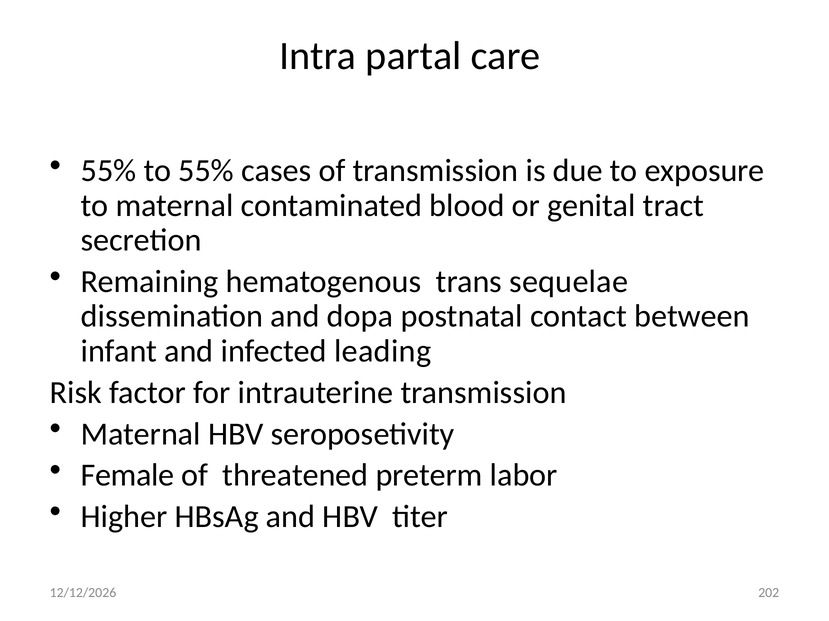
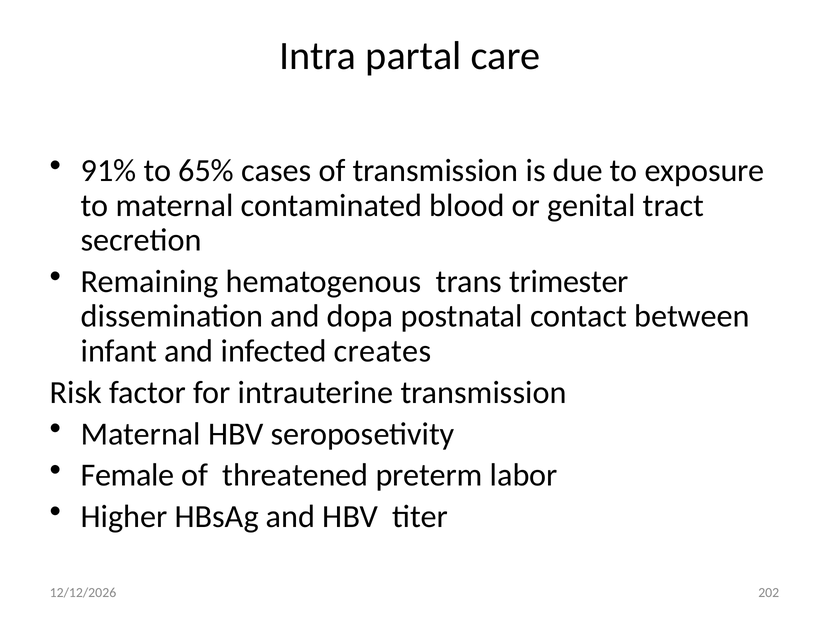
55%: 55% -> 91% (109, 171)
to 55%: 55% -> 65% (206, 171)
sequelae: sequelae -> trimester (569, 282)
leading: leading -> creates (383, 352)
